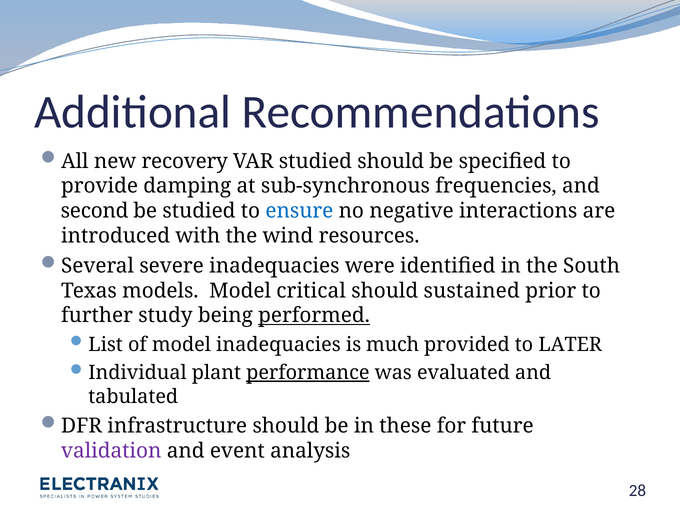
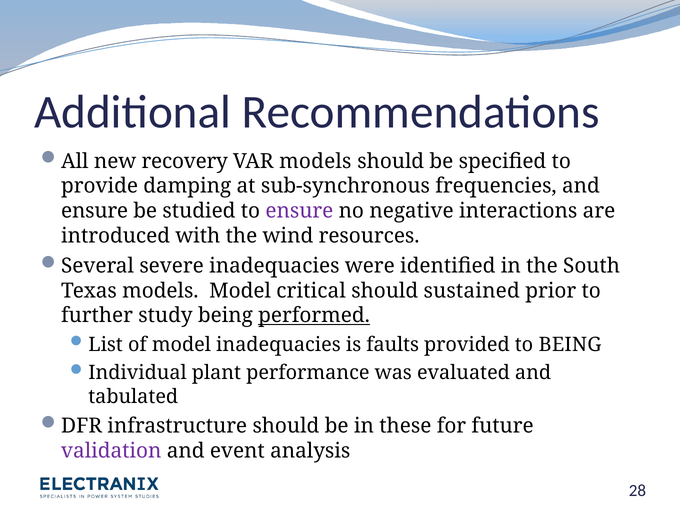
VAR studied: studied -> models (315, 161)
second: second -> ensure (95, 211)
ensure colour: blue -> purple (299, 211)
much: much -> faults (393, 344)
to LATER: LATER -> BEING (570, 344)
performance underline: present -> none (308, 373)
